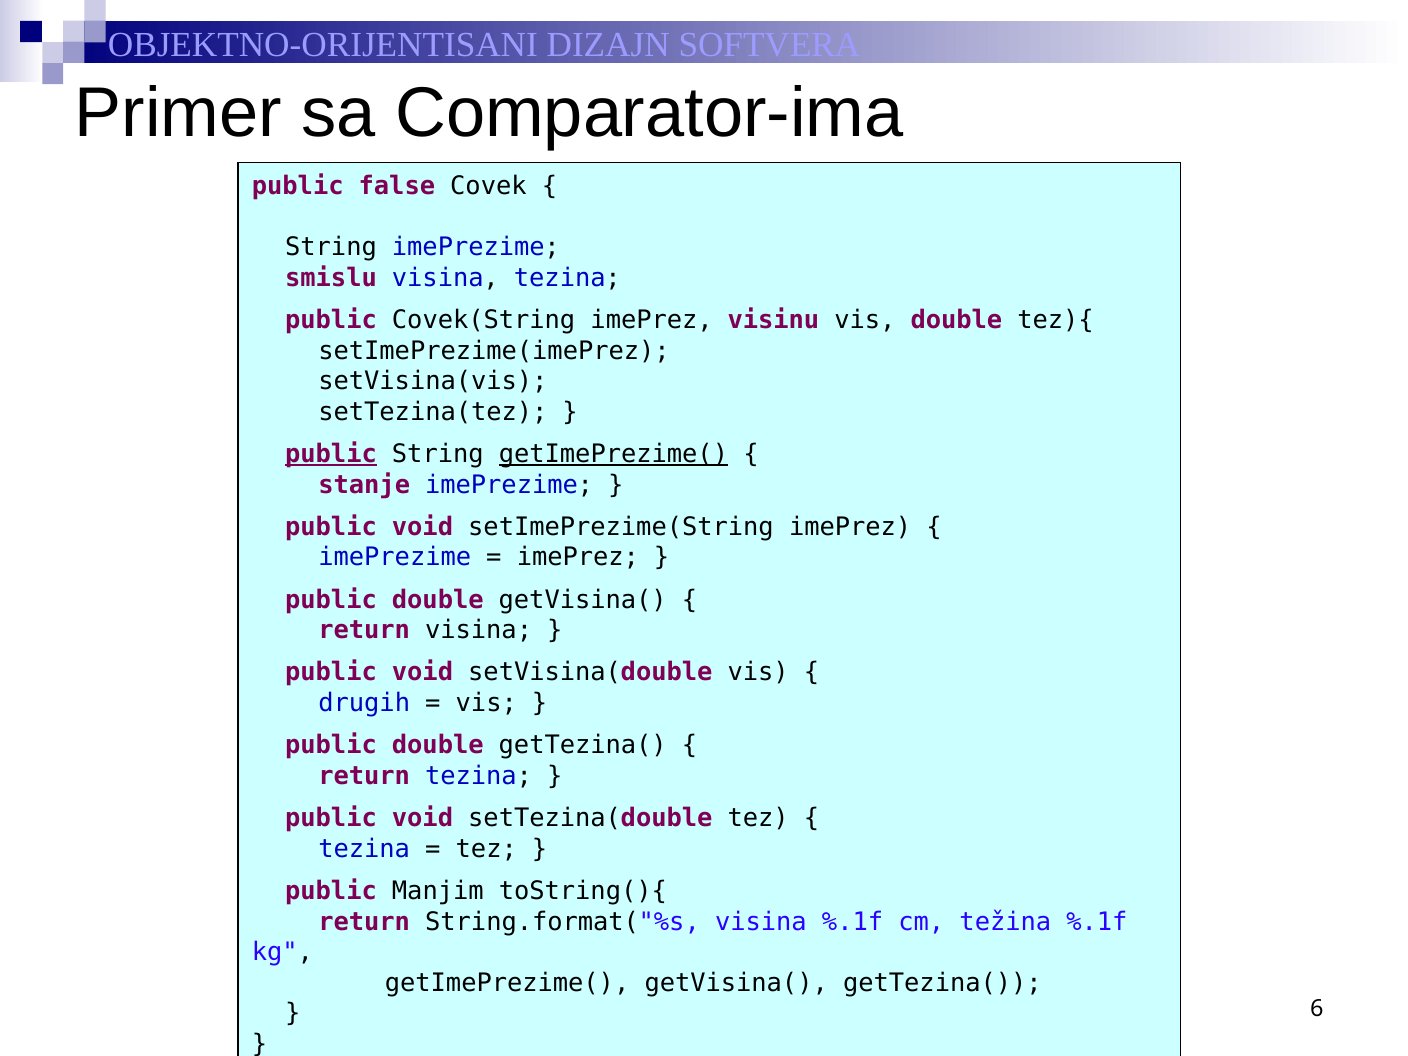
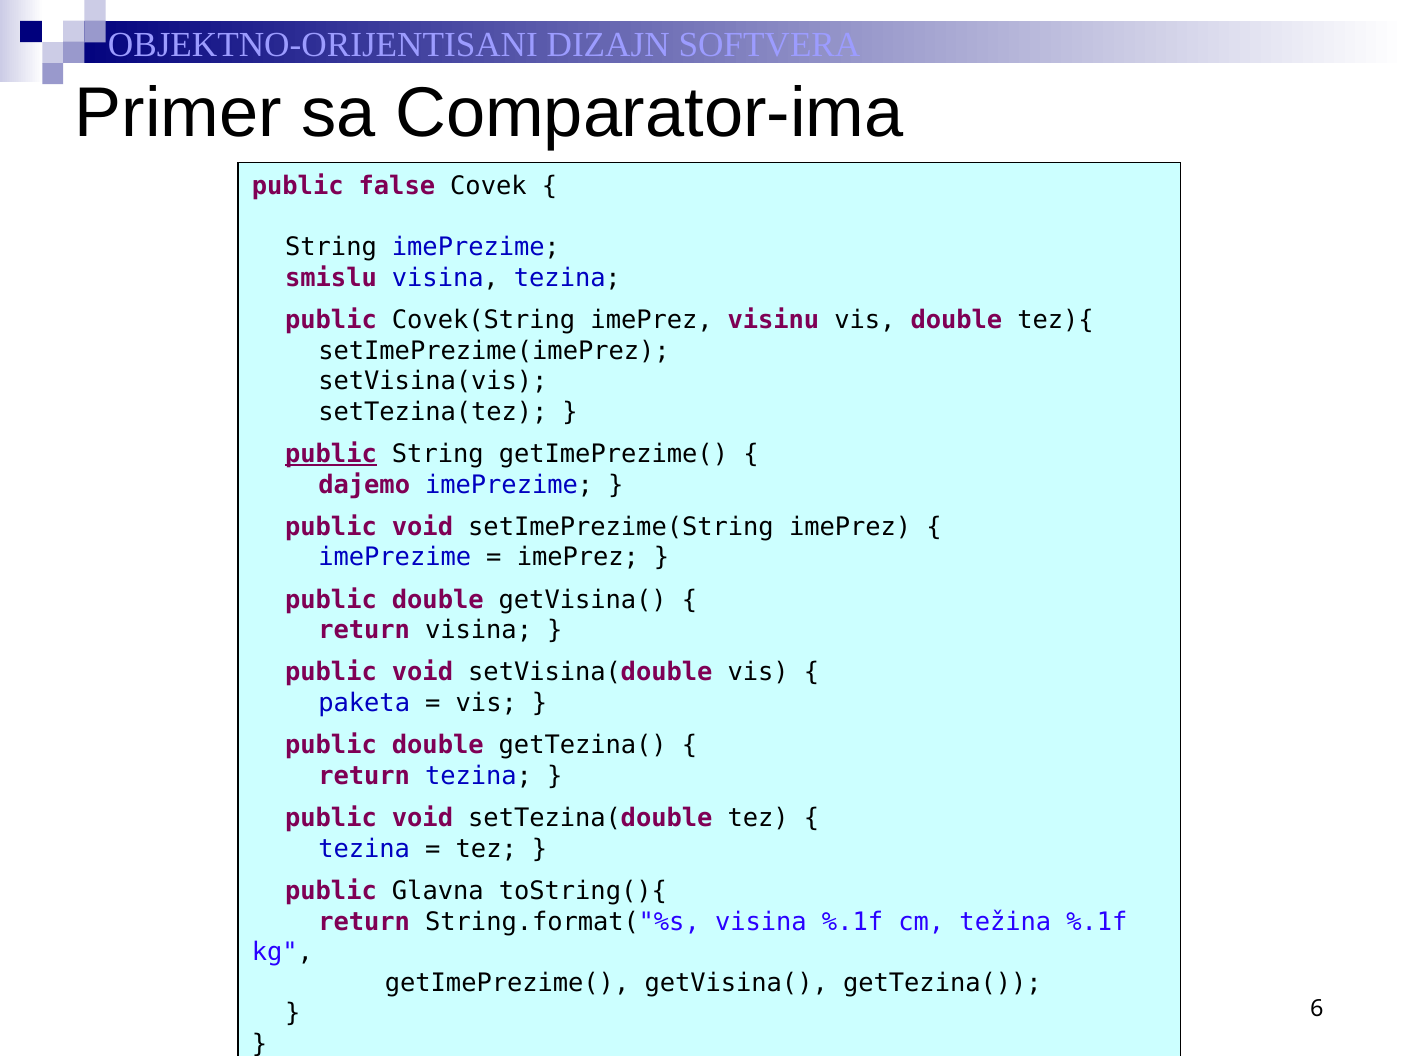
getImePrezime( underline: present -> none (613, 454)
stanje: stanje -> dajemo (364, 485)
drugih: drugih -> paketa (364, 703)
Manjim: Manjim -> Glavna (438, 891)
